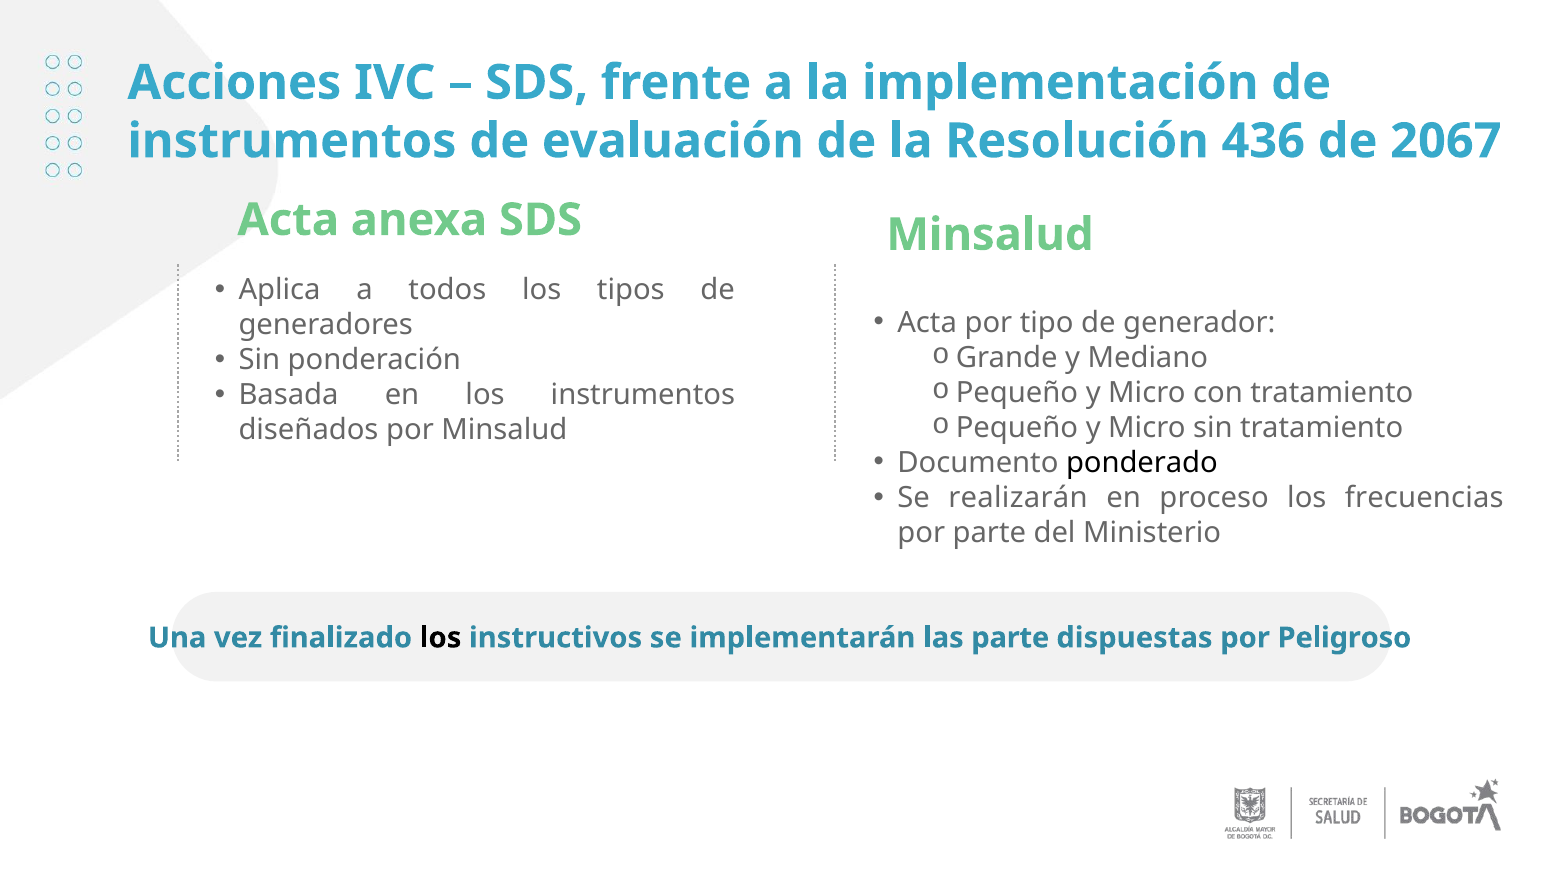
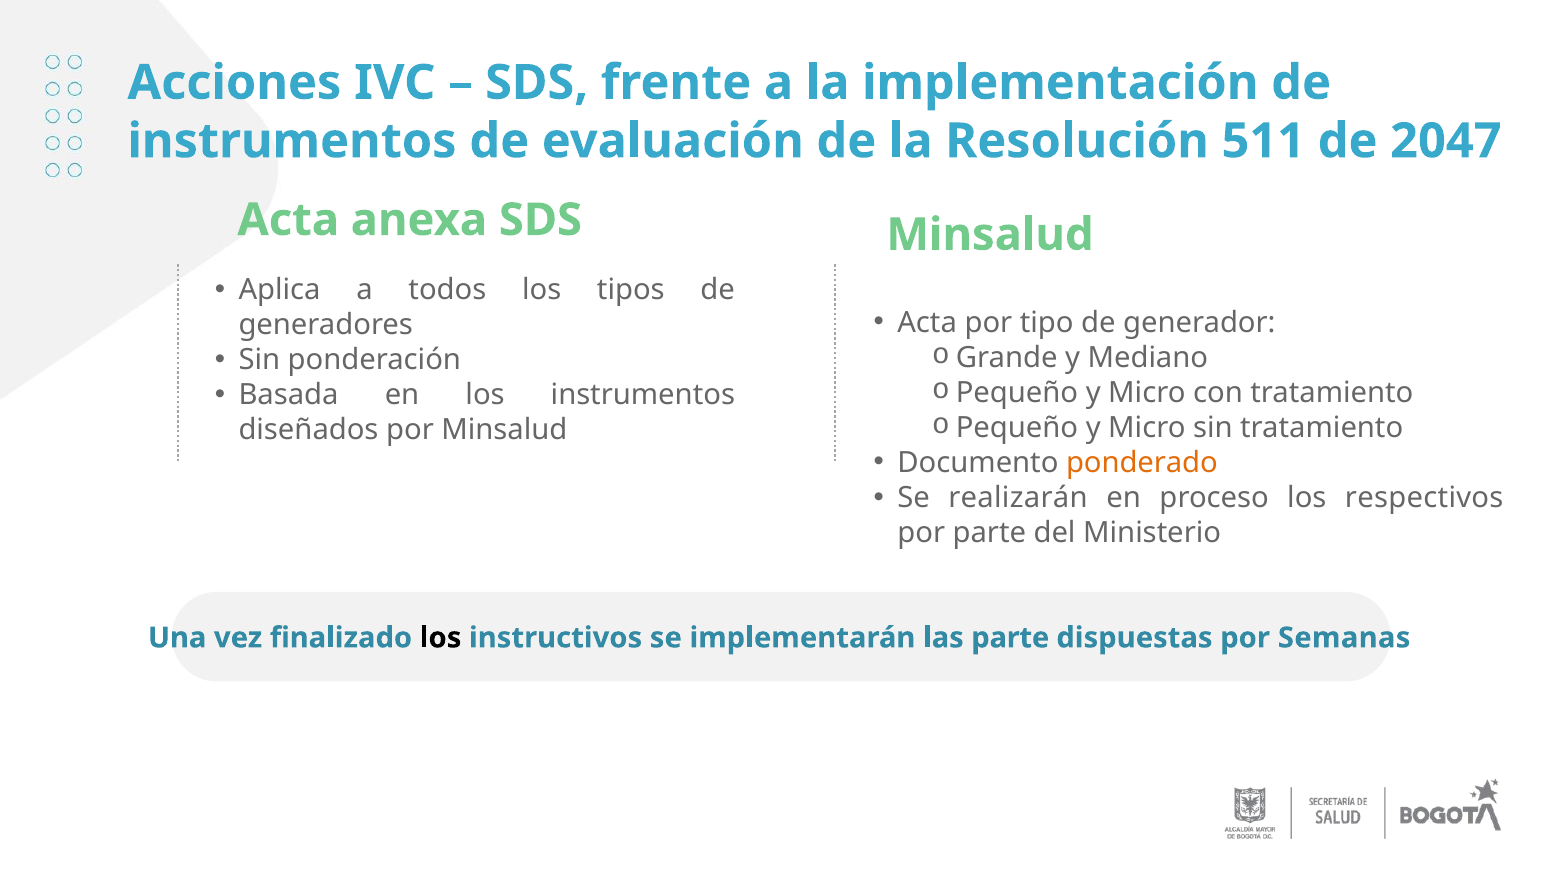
436: 436 -> 511 (1263, 141)
2067: 2067 -> 2047 (1446, 141)
ponderado colour: black -> orange (1142, 463)
frecuencias: frecuencias -> respectivos (1424, 498)
Peligroso: Peligroso -> Semanas (1344, 638)
